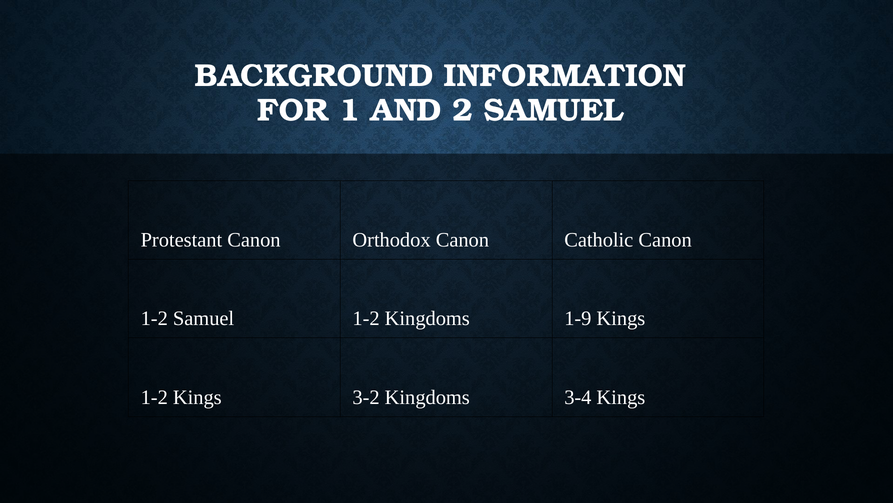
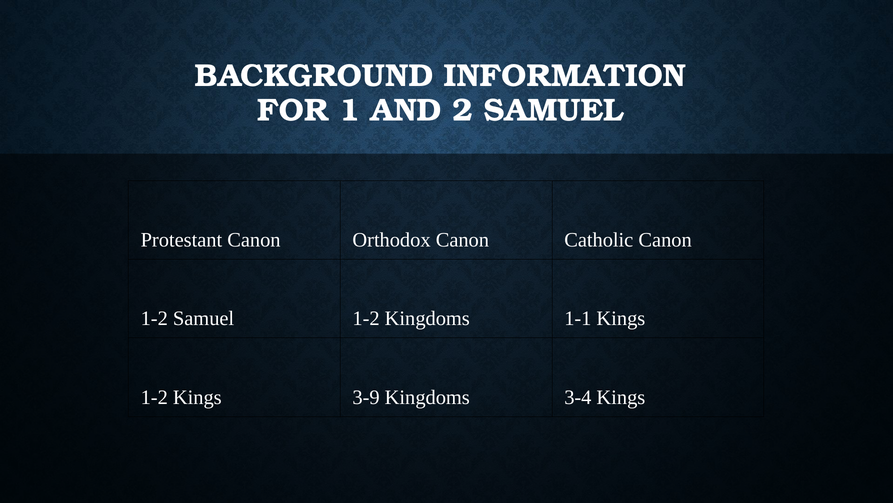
1-9: 1-9 -> 1-1 (578, 318)
3-2: 3-2 -> 3-9 (366, 397)
